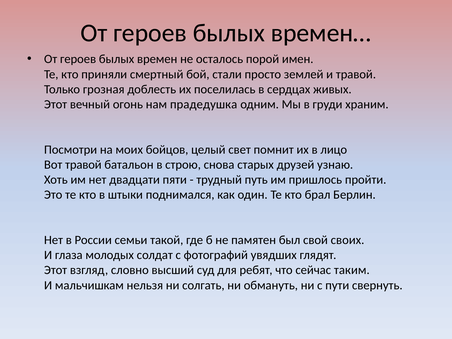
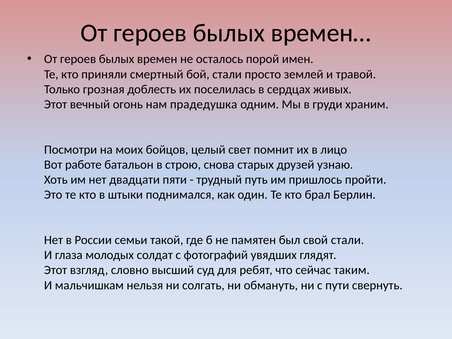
Вот травой: травой -> работе (83, 165)
свой своих: своих -> стали (348, 240)
